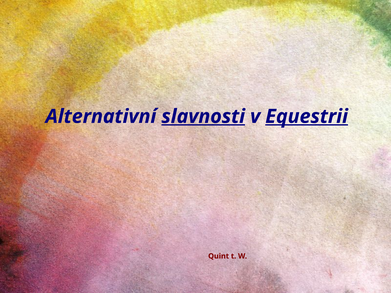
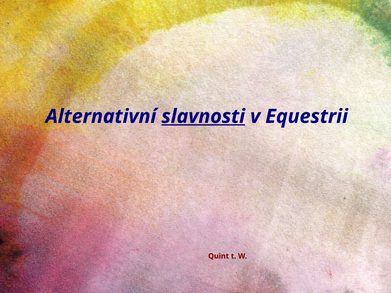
Equestrii underline: present -> none (307, 117)
